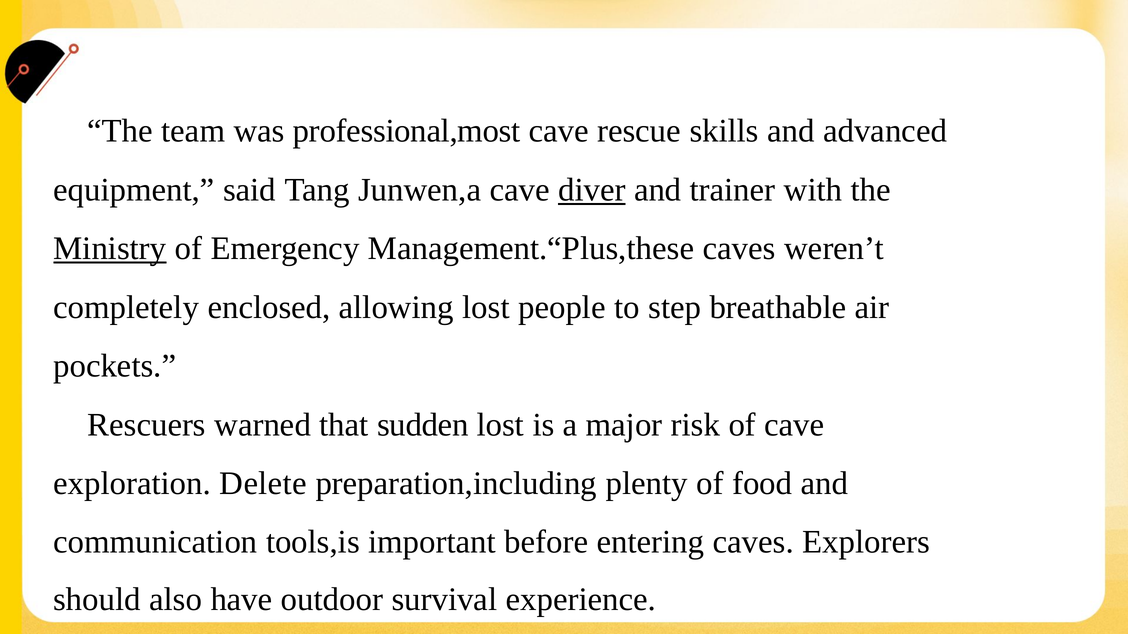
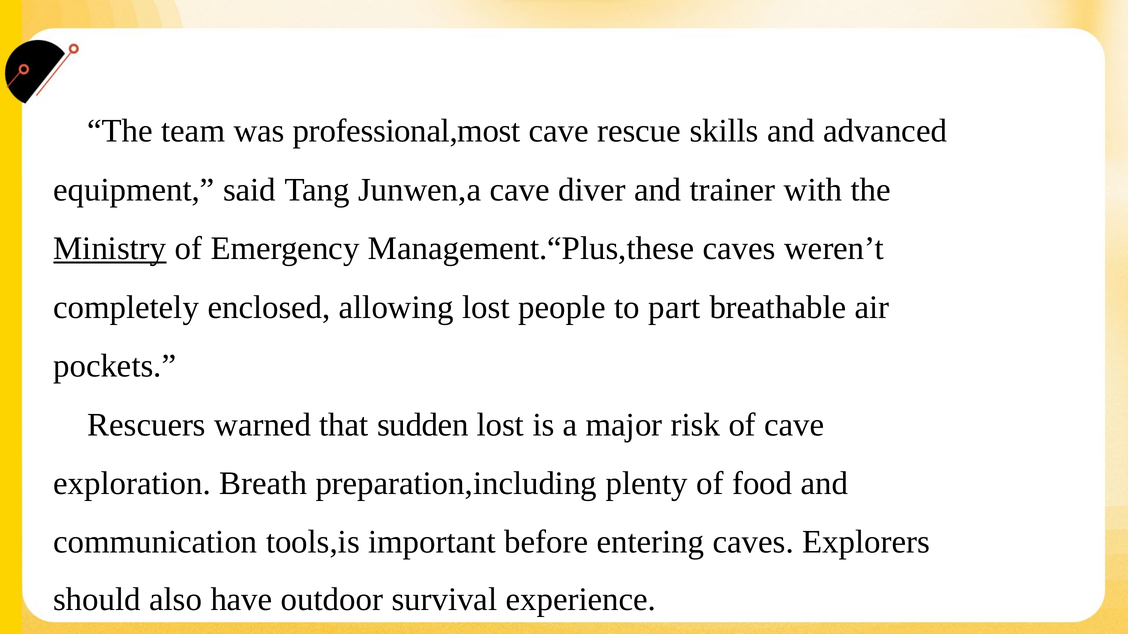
diver underline: present -> none (592, 190)
step: step -> part (675, 307)
Delete: Delete -> Breath (263, 484)
